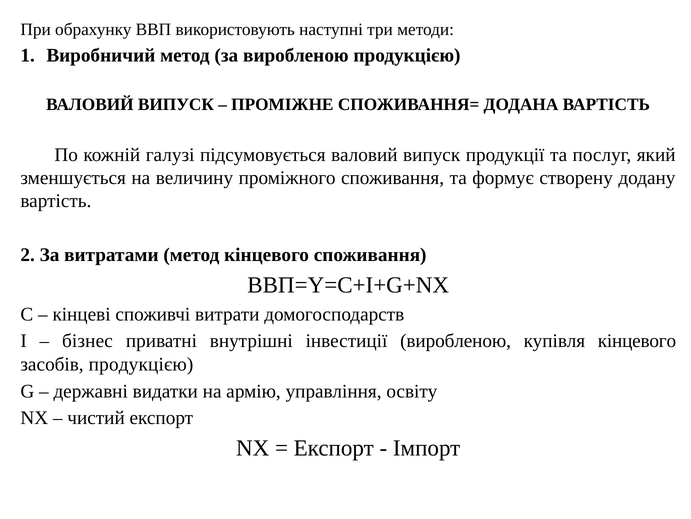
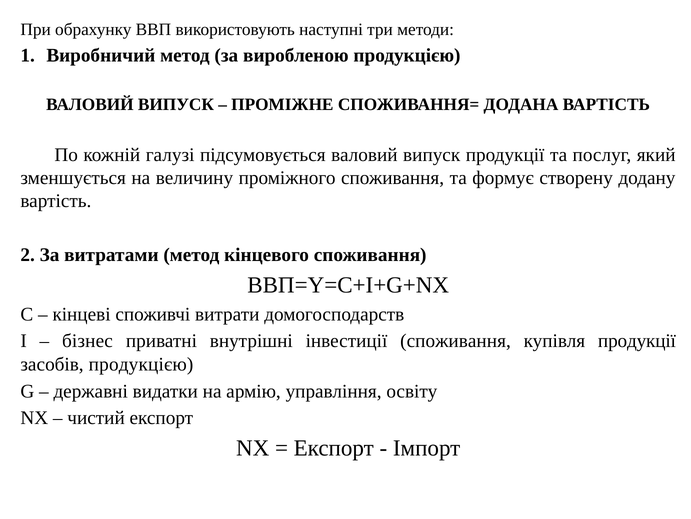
інвестиції виробленою: виробленою -> споживання (456, 341)
купівля кінцевого: кінцевого -> продукції (637, 341)
